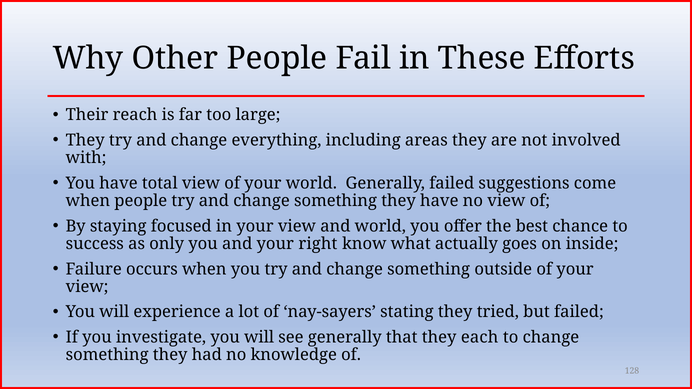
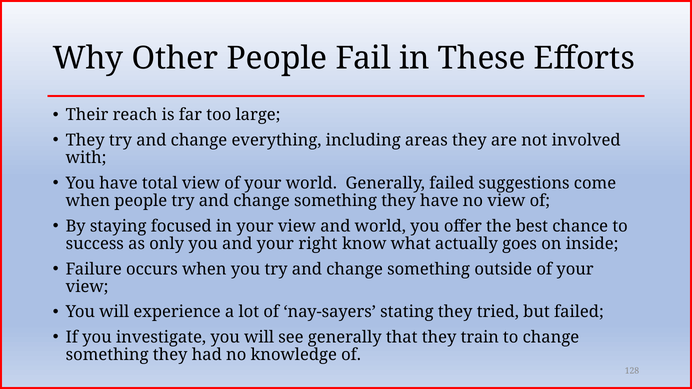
each: each -> train (480, 337)
